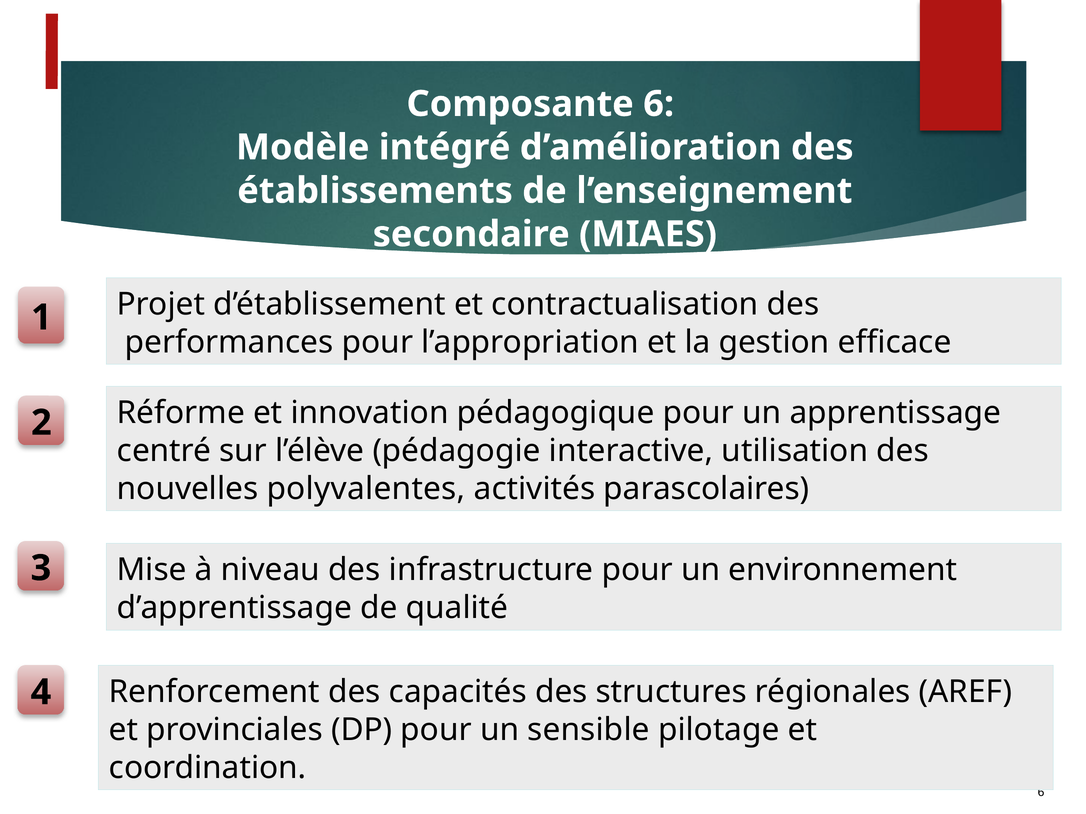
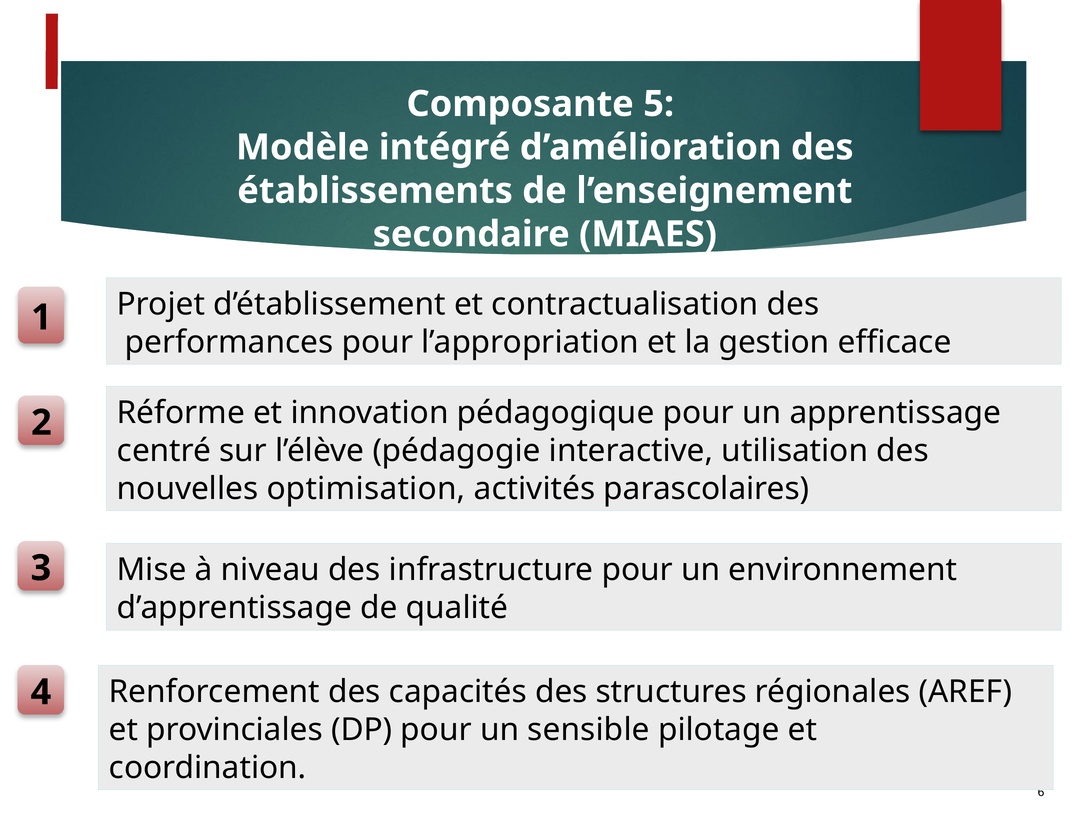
Composante 6: 6 -> 5 (659, 104)
polyvalentes: polyvalentes -> optimisation (366, 489)
